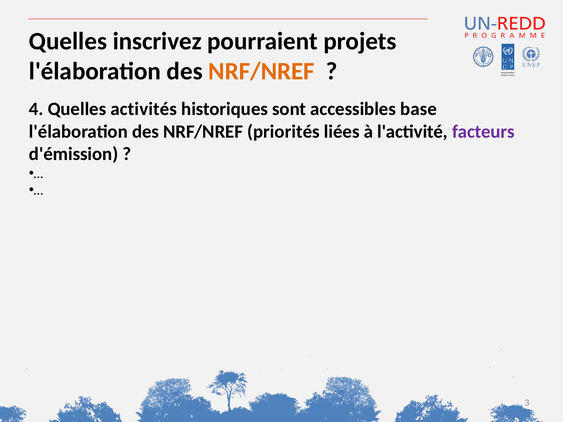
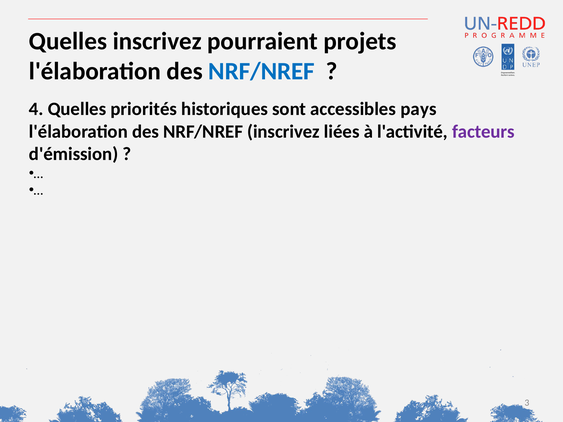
NRF/NREF colour: orange -> blue (261, 71)
activités: activités -> priorités (144, 109)
base: base -> pays (418, 109)
NRF/NREF priorités: priorités -> inscrivez (284, 132)
